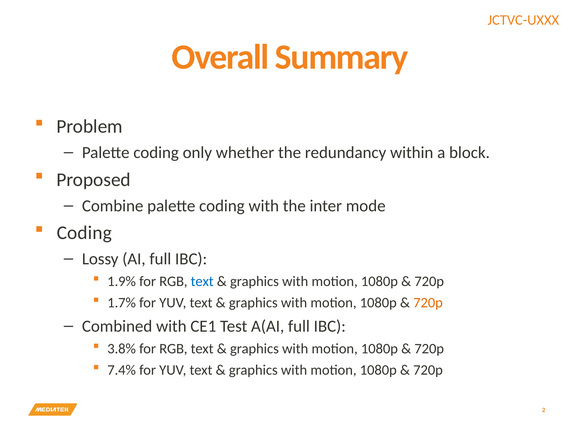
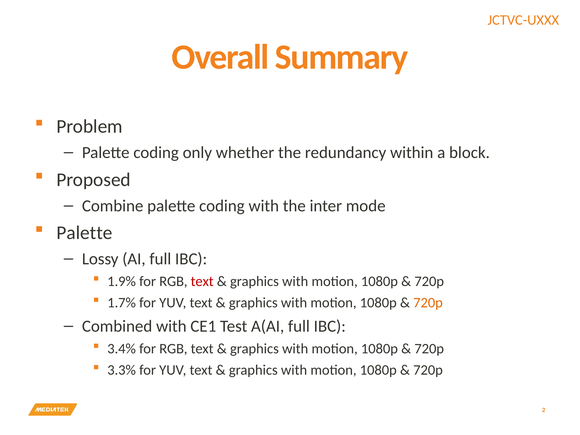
Coding: Coding -> Palette (84, 233)
text colour: blue -> red (202, 281)
3.8%: 3.8% -> 3.4% (122, 349)
7.4%: 7.4% -> 3.3% (122, 370)
